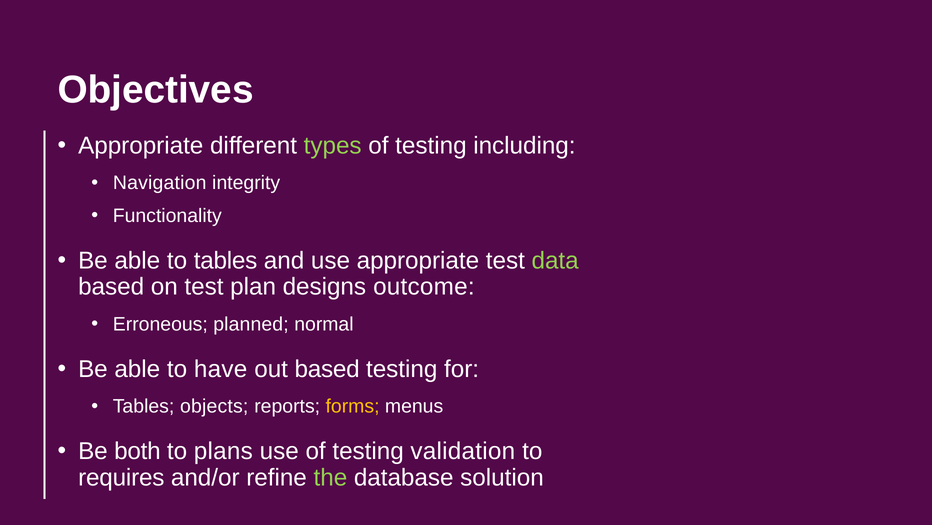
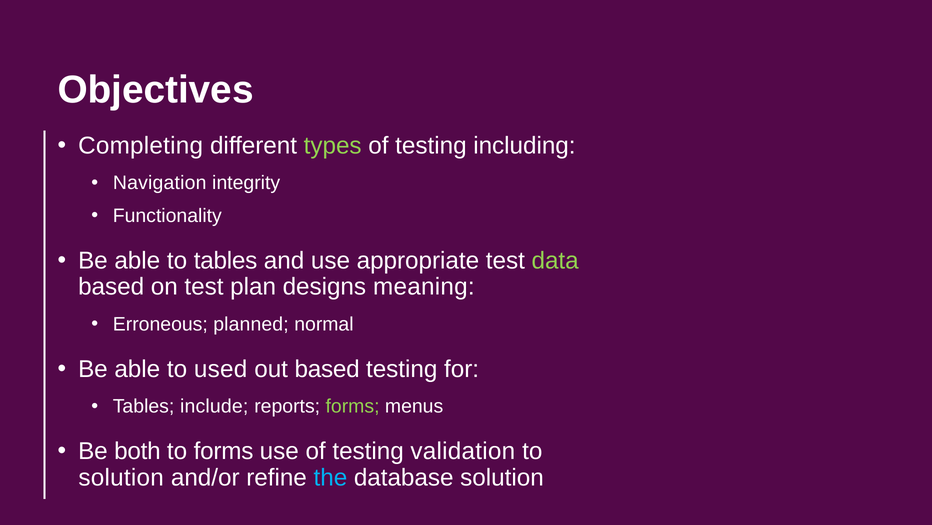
Appropriate: Appropriate -> Completing (141, 146)
outcome: outcome -> meaning (424, 286)
have: have -> used (221, 369)
objects: objects -> include (214, 406)
forms colour: yellow -> light green (353, 406)
to plans: plans -> forms (224, 451)
requires: requires -> solution (121, 477)
the colour: light green -> light blue (330, 477)
